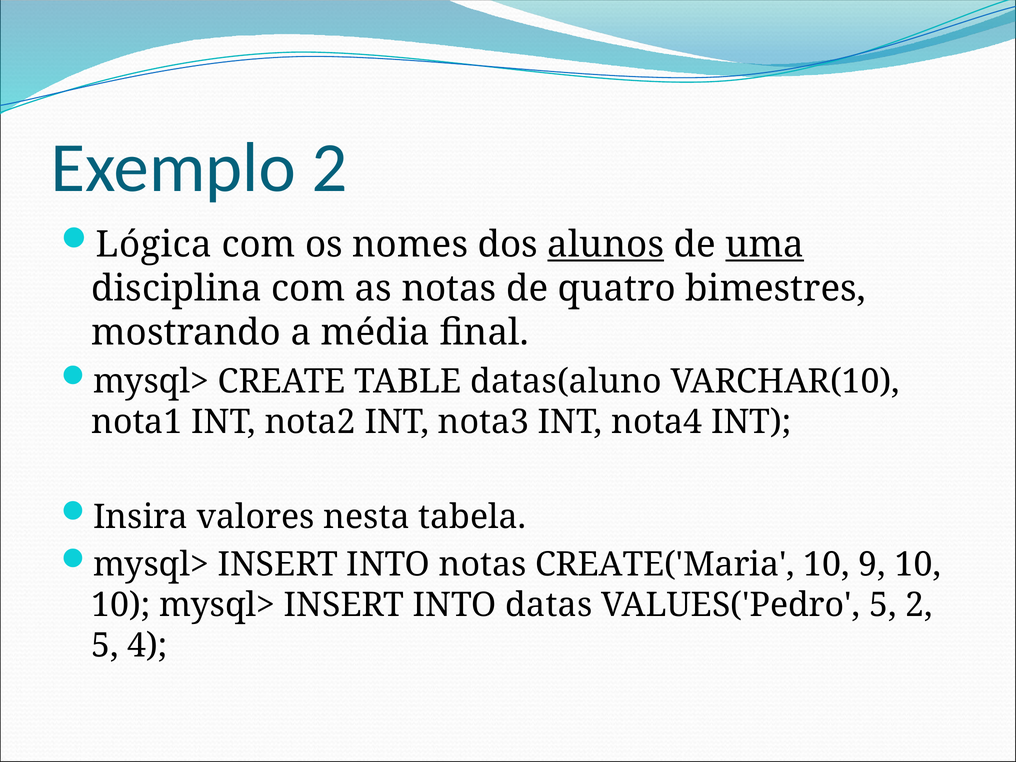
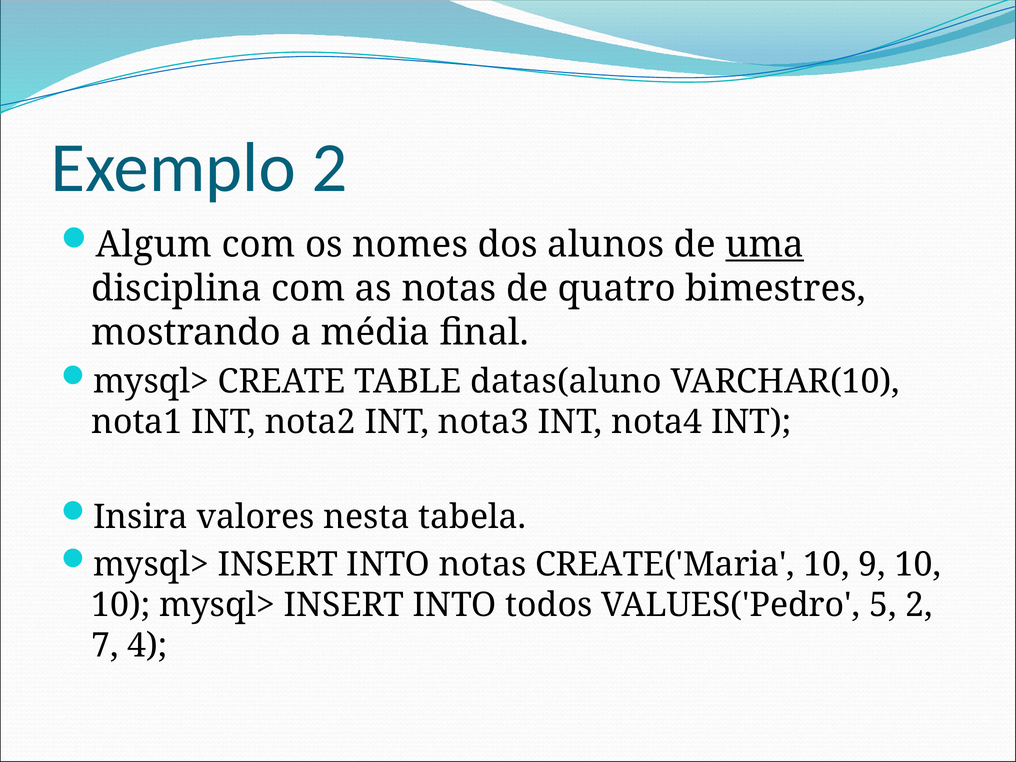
Lógica: Lógica -> Algum (154, 245)
alunos underline: present -> none (606, 245)
datas: datas -> todos (549, 605)
5: 5 -> 7 (105, 646)
